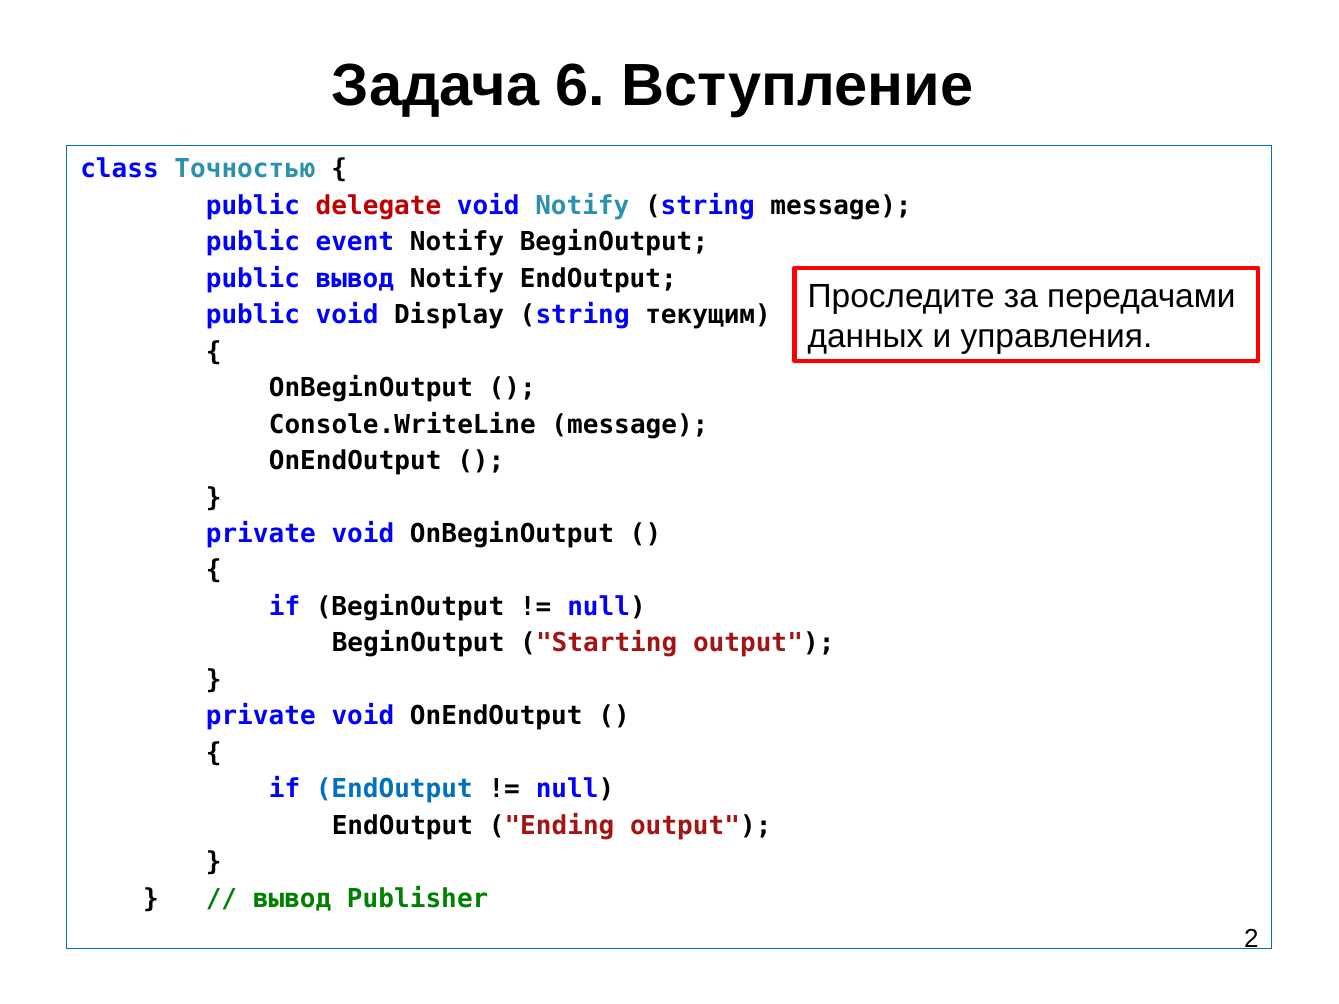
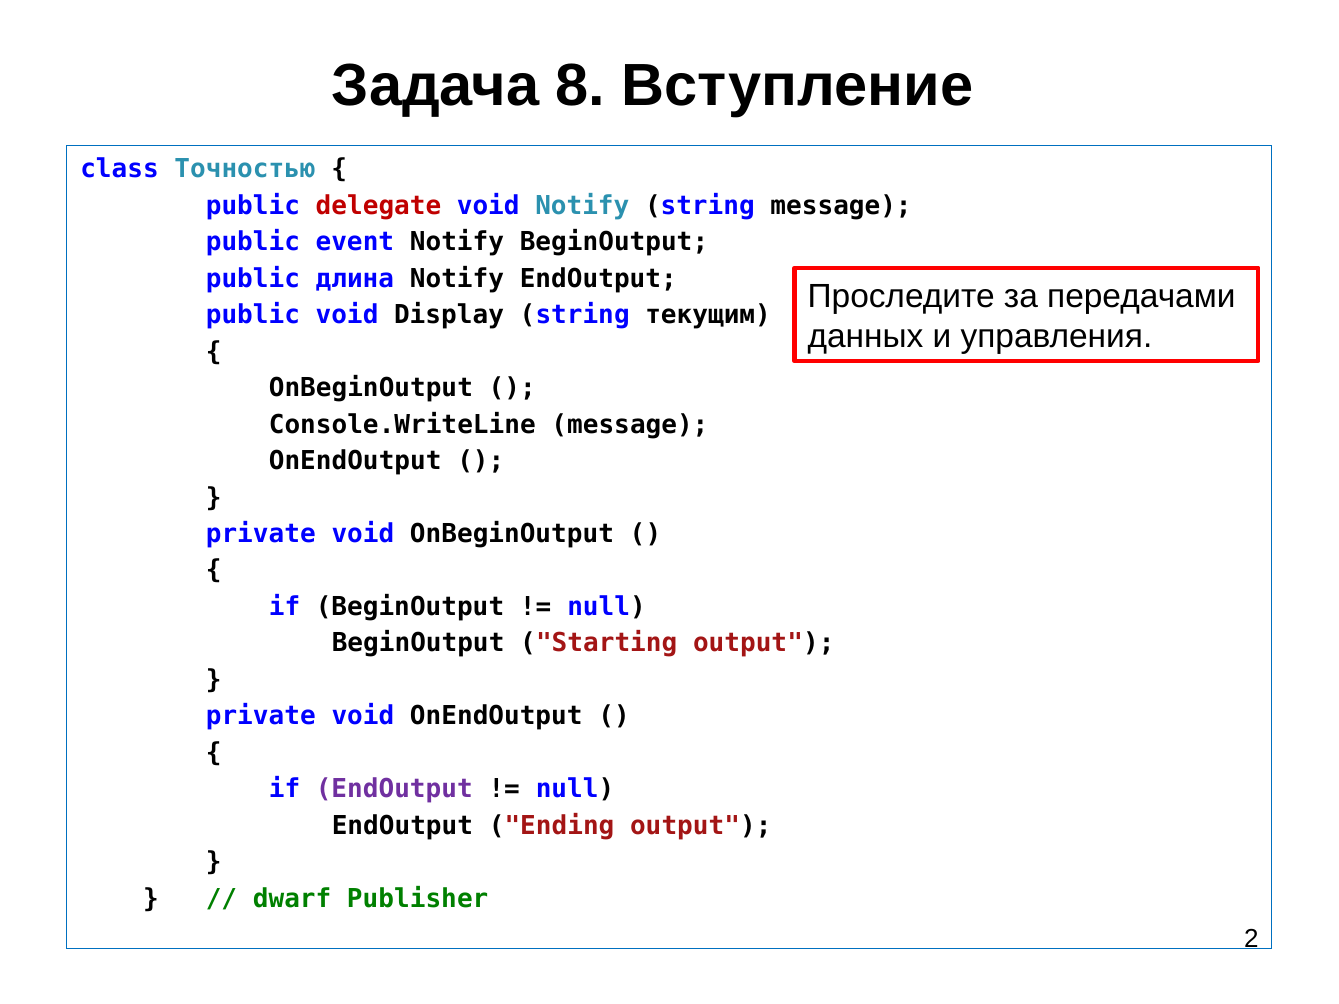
6: 6 -> 8 (581, 86)
public вывод: вывод -> длина (355, 279)
EndOutput colour: blue -> purple (394, 789)
вывод: вывод -> dwarf (292, 899)
